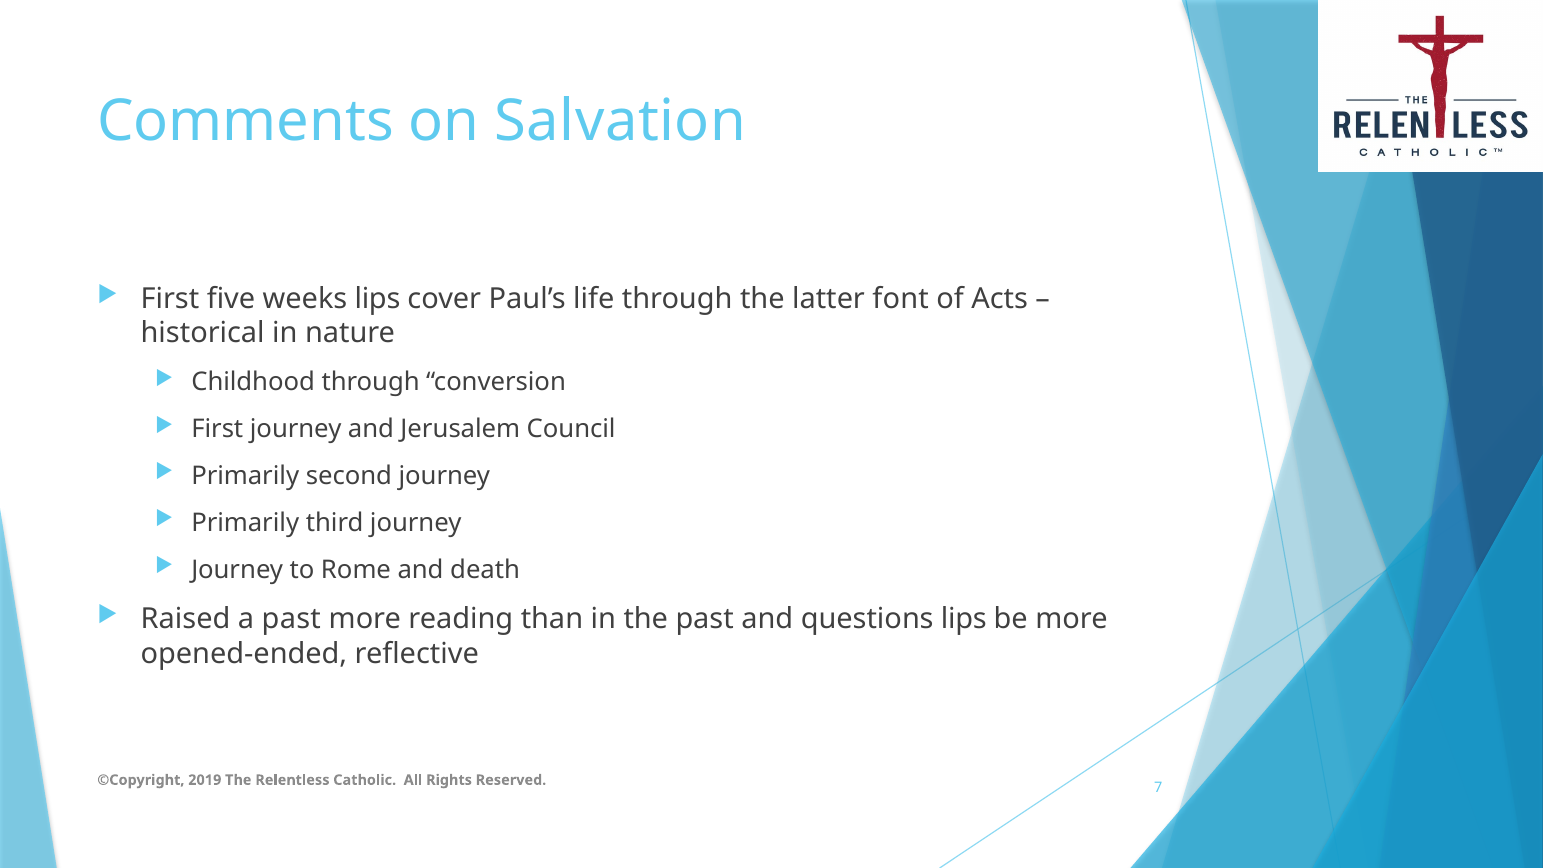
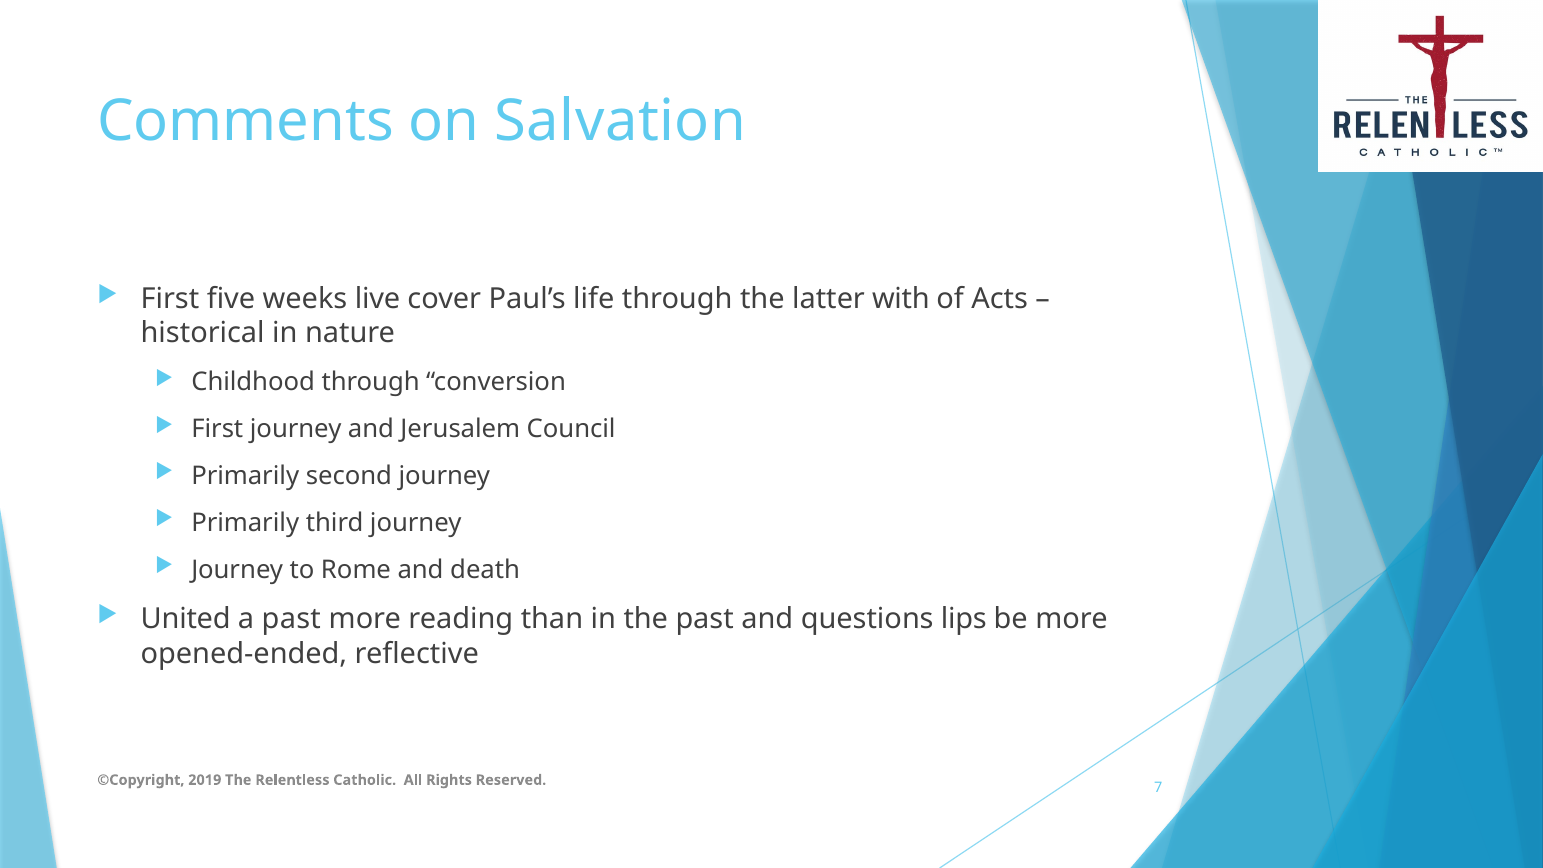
weeks lips: lips -> live (377, 299)
font: font -> with (901, 299)
Raised: Raised -> United (186, 619)
